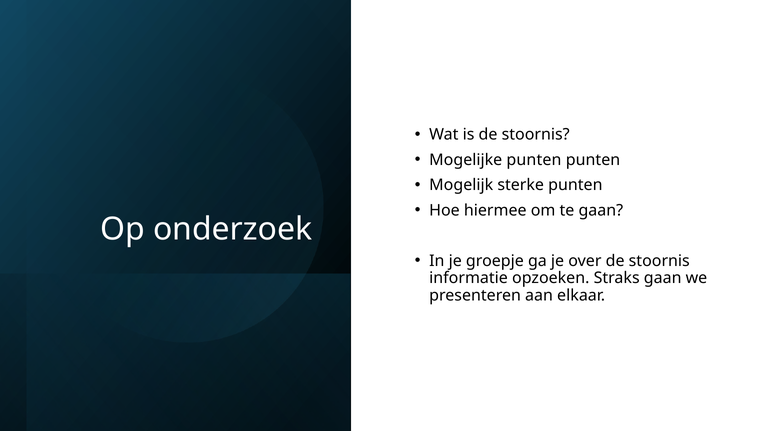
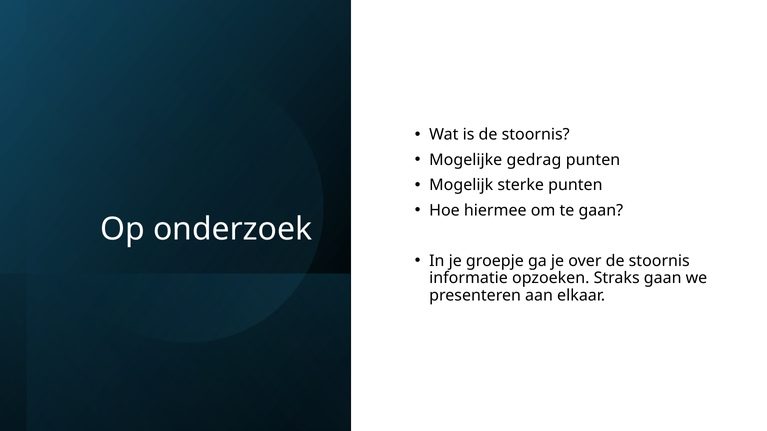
Mogelijke punten: punten -> gedrag (534, 160)
